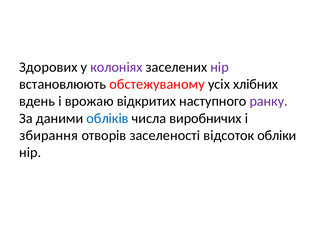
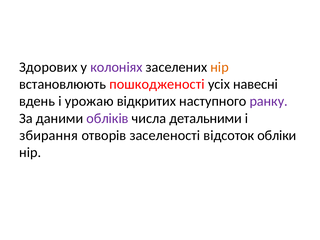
нір colour: purple -> orange (220, 67)
обстежуваному: обстежуваному -> пошкодженості (157, 84)
хлібних: хлібних -> навесні (256, 84)
врожаю: врожаю -> урожаю (89, 101)
обліків colour: blue -> purple (108, 118)
виробничих: виробничих -> детальними (206, 118)
